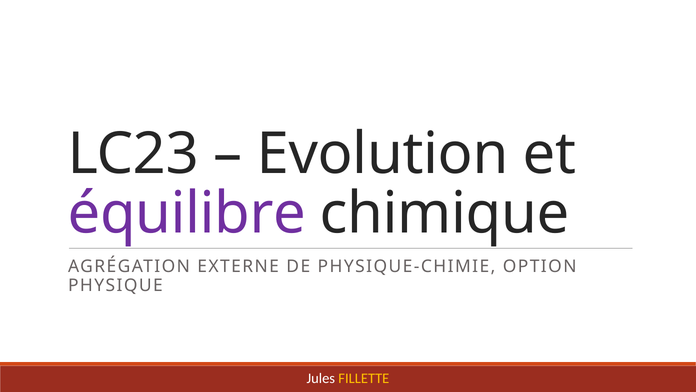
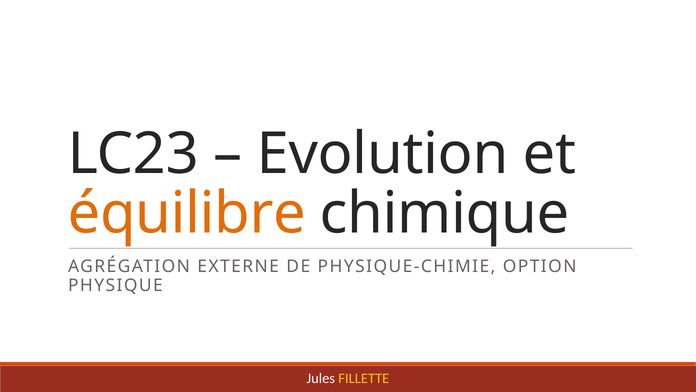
équilibre colour: purple -> orange (187, 213)
